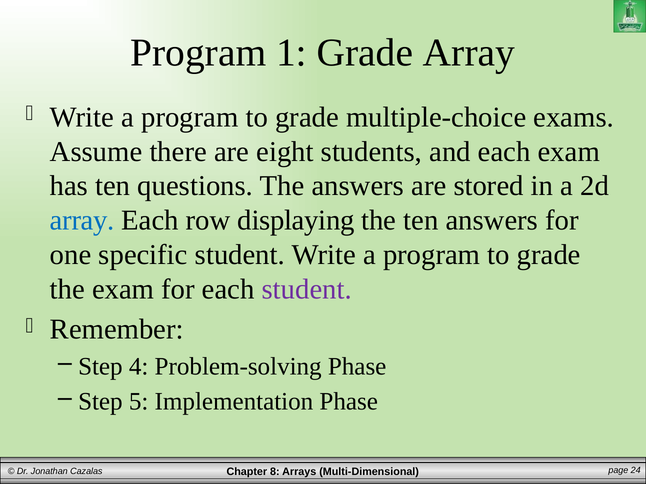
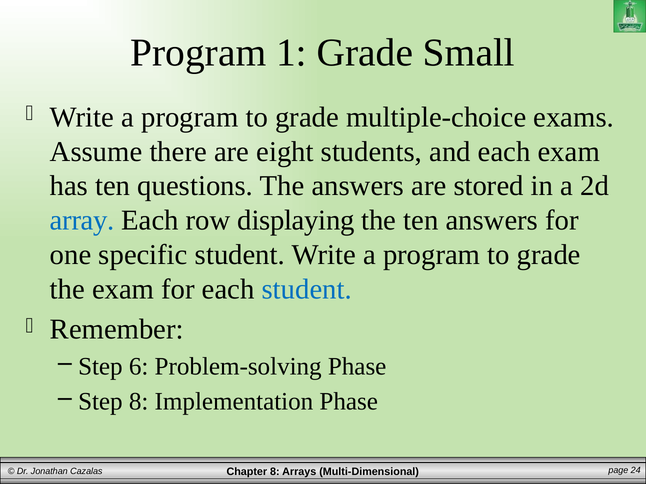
Grade Array: Array -> Small (469, 53)
student colour: purple -> blue (307, 290)
4: 4 -> 6 (139, 367)
Step 5: 5 -> 8 (139, 402)
